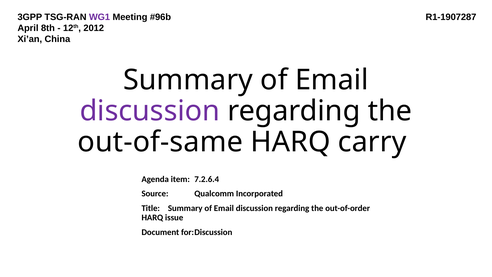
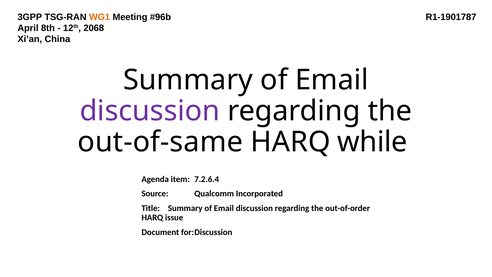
WG1 colour: purple -> orange (100, 17)
R1-1907287: R1-1907287 -> R1-1901787 (451, 17)
2012: 2012 -> 2068 (94, 28)
carry: carry -> while (372, 142)
